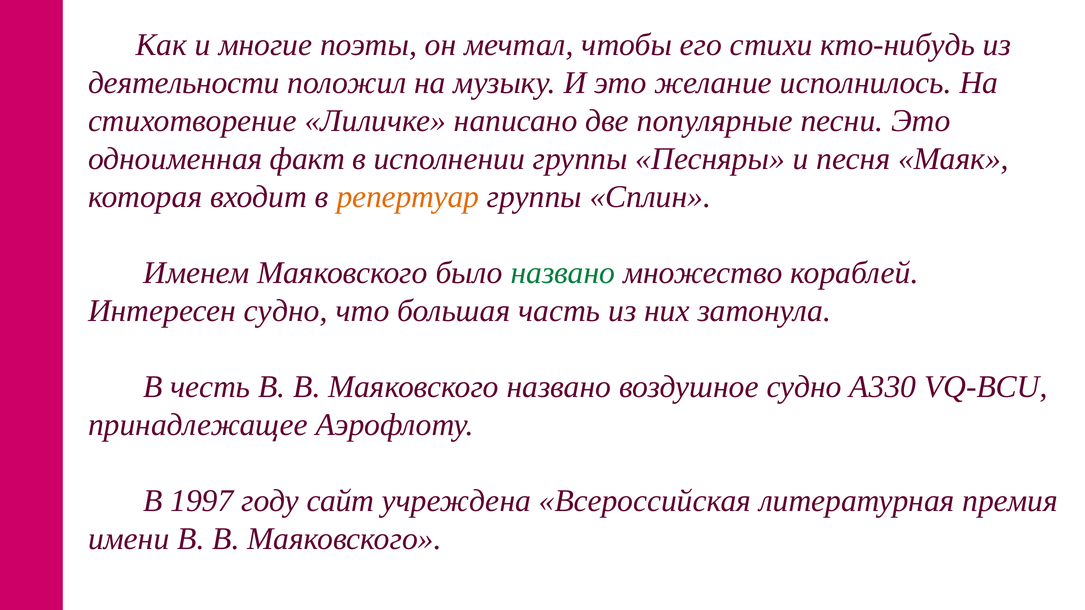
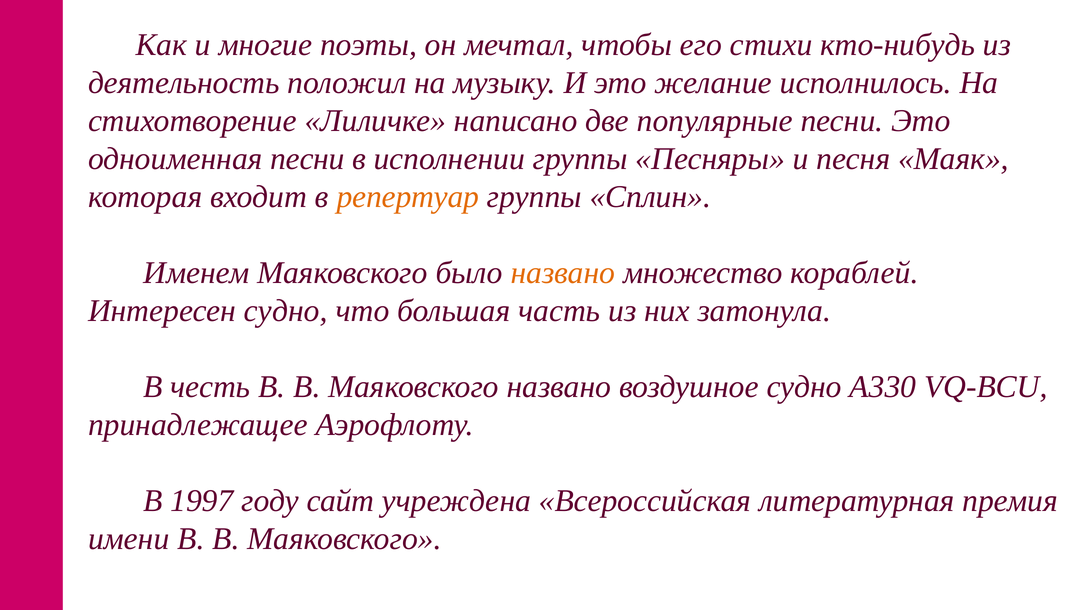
деятельности: деятельности -> деятельность (184, 83)
одноименная факт: факт -> песни (307, 159)
названо colour: green -> orange (563, 273)
